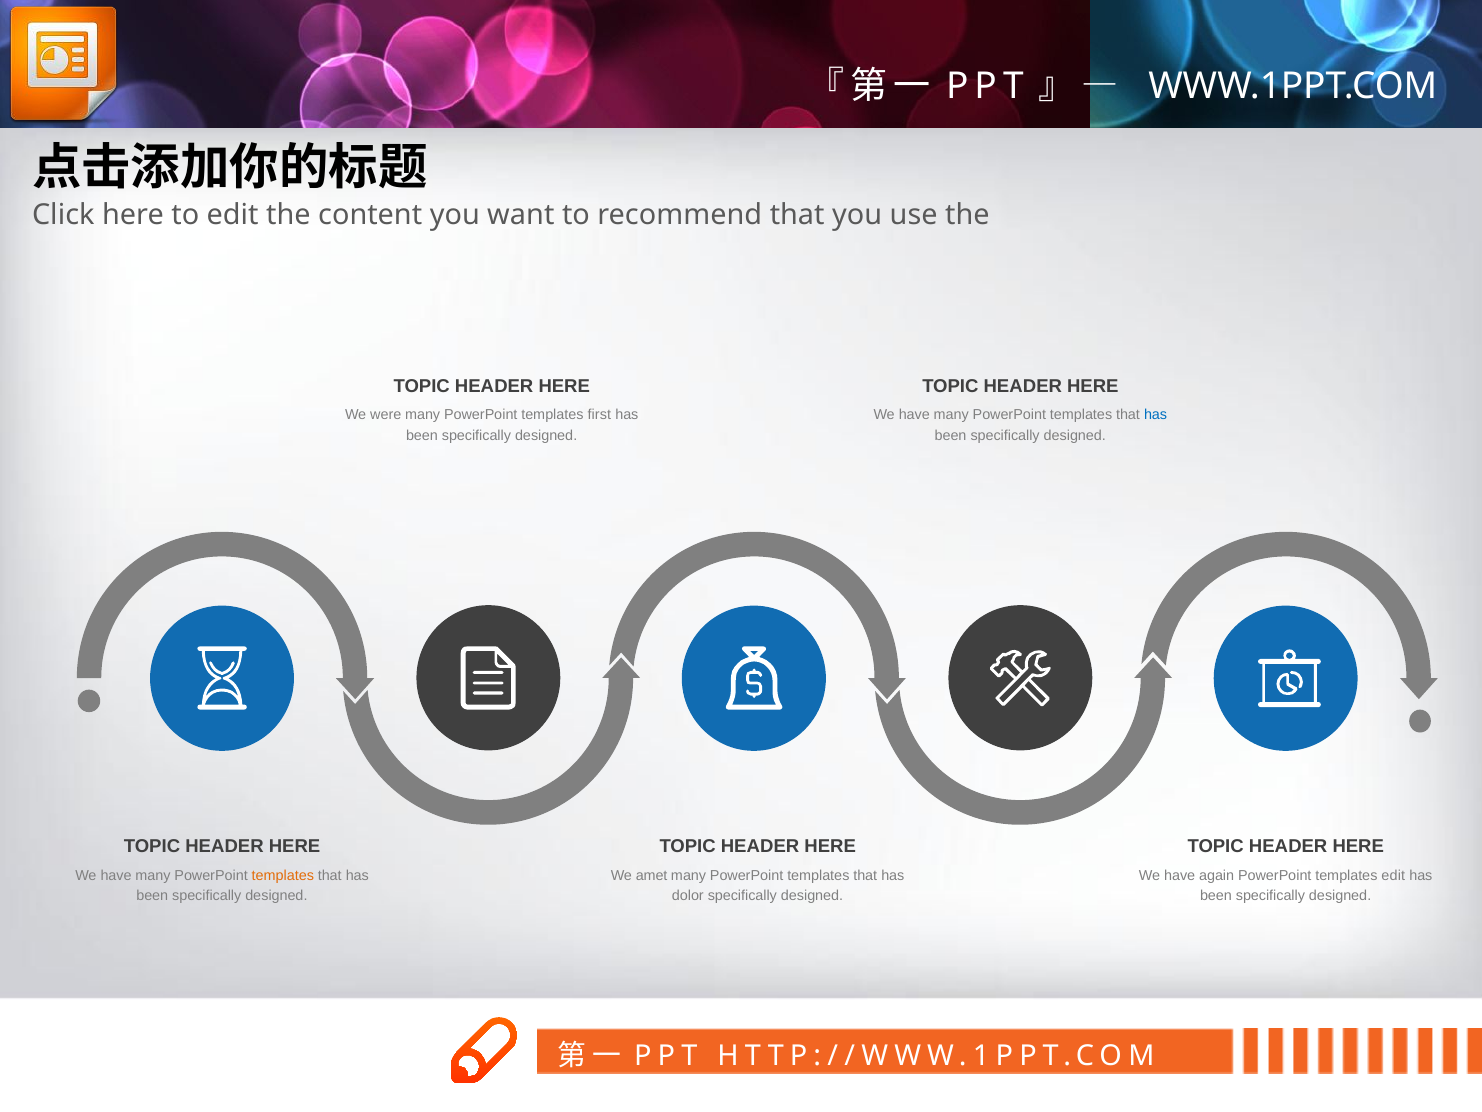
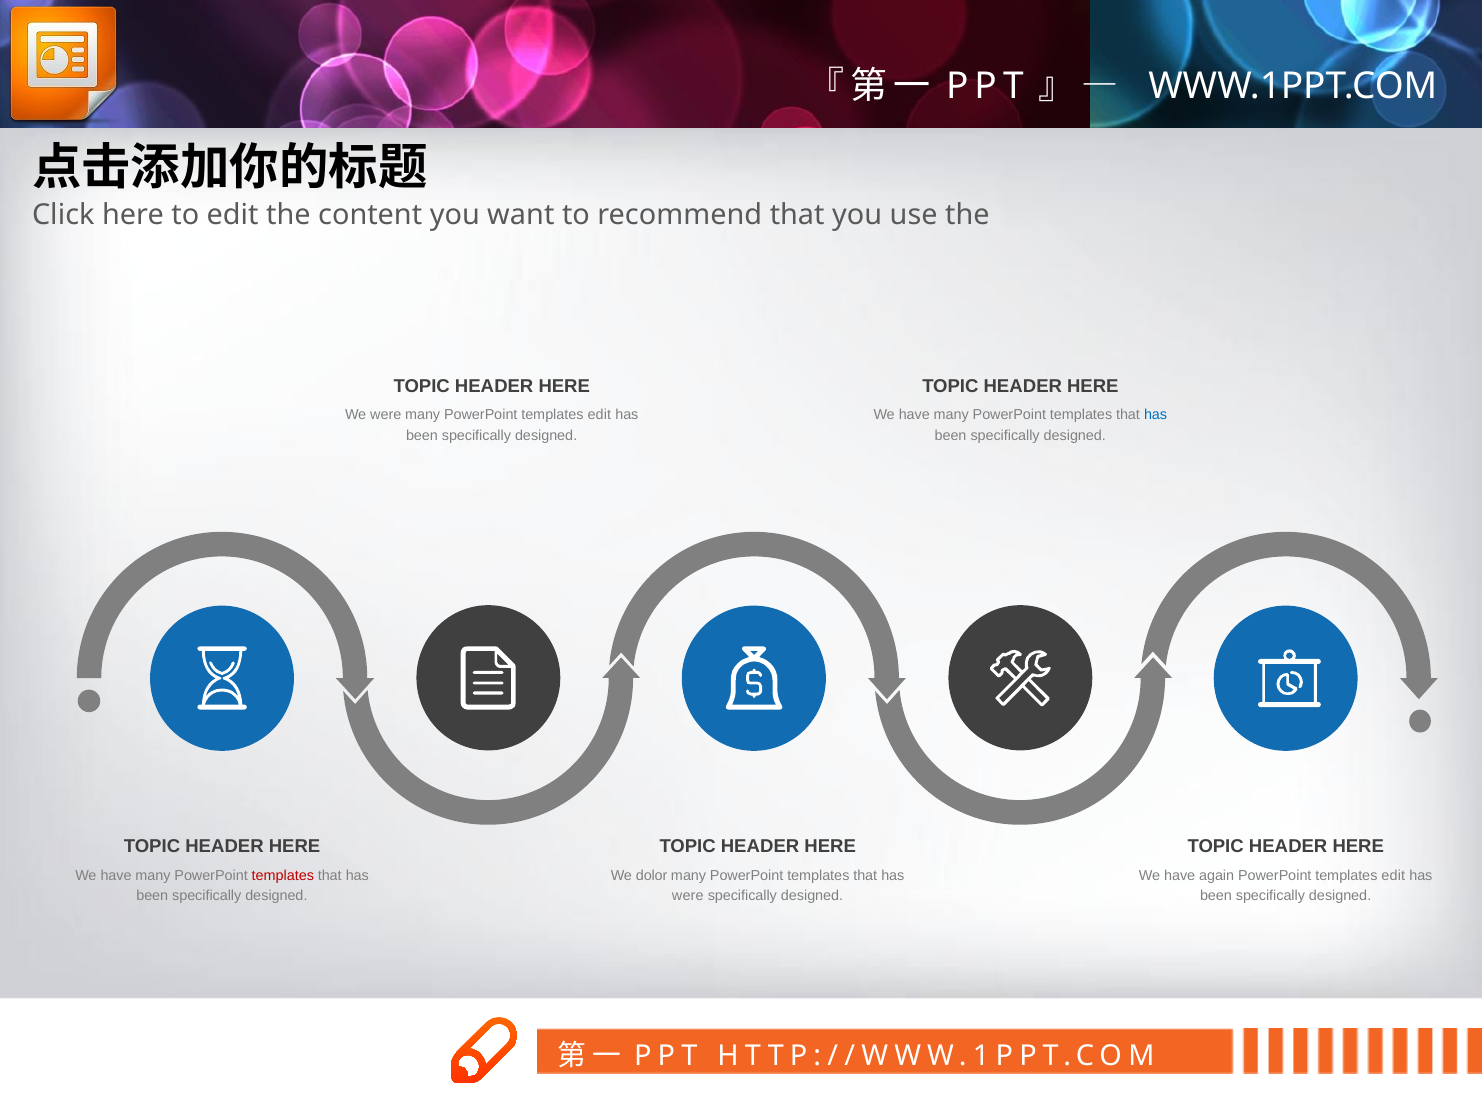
many PowerPoint templates first: first -> edit (599, 415)
templates colour: orange -> red (283, 875)
amet: amet -> dolor (652, 875)
dolor: dolor -> were (688, 896)
